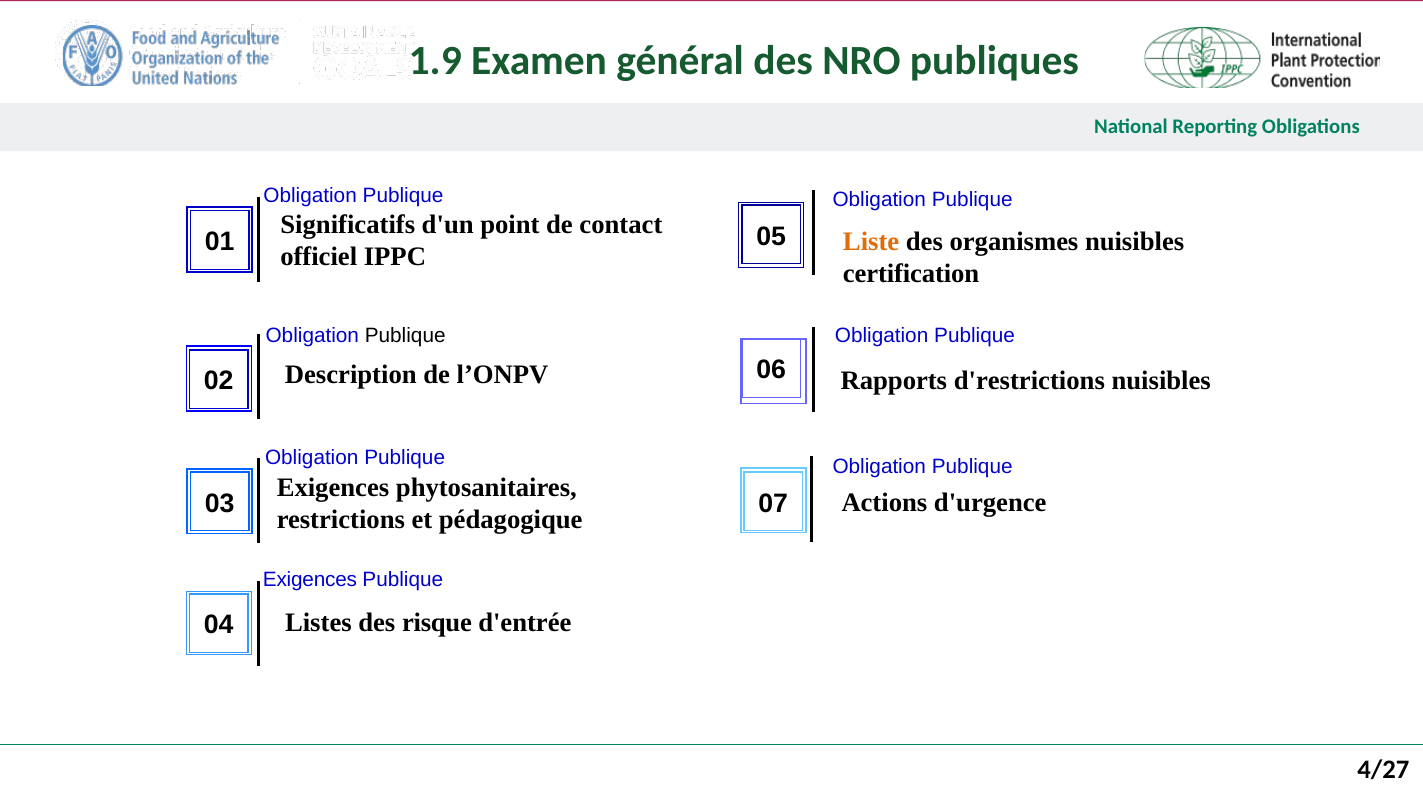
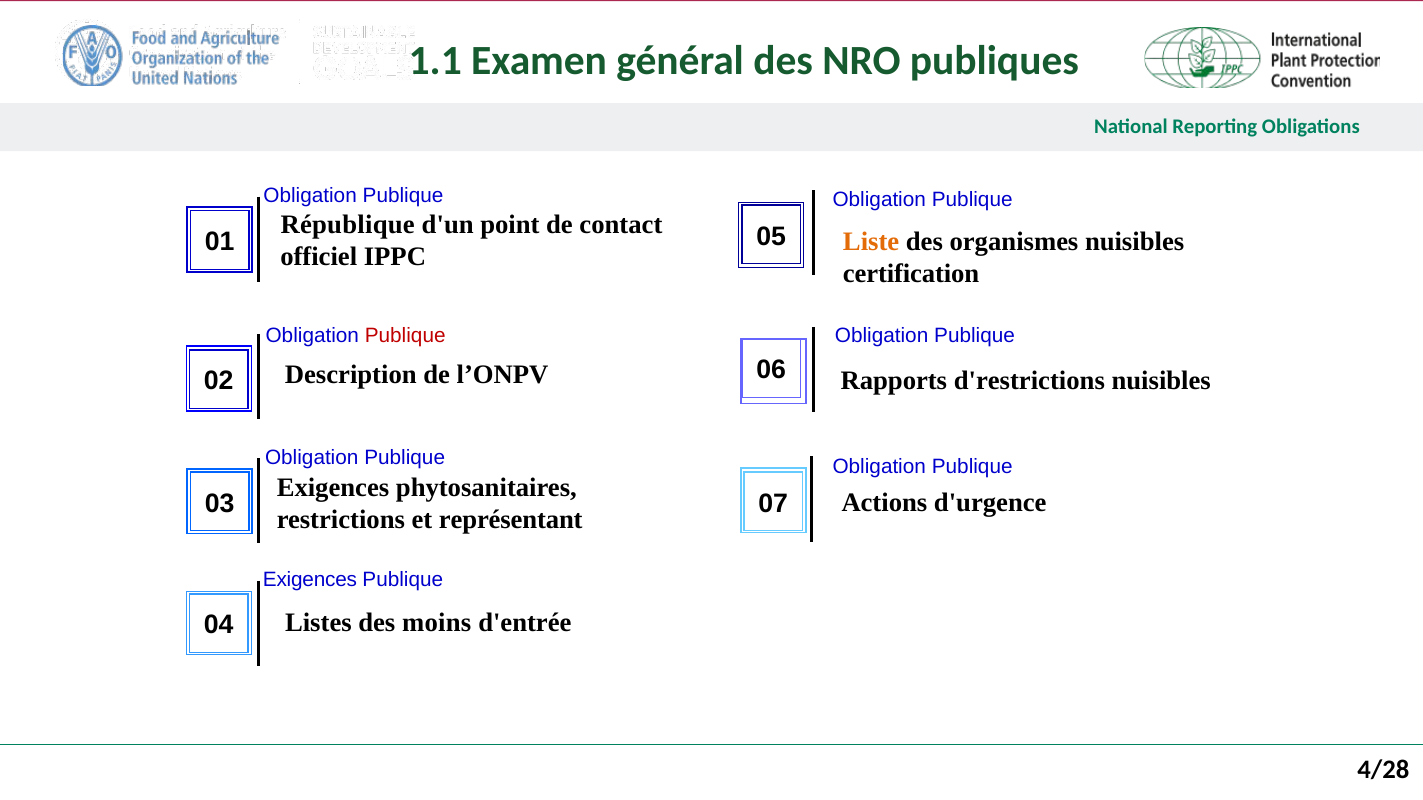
1.9: 1.9 -> 1.1 (435, 61)
Significatifs: Significatifs -> République (348, 225)
Publique colour: black -> red (405, 336)
pédagogique: pédagogique -> représentant (511, 520)
risque: risque -> moins (437, 623)
4/27: 4/27 -> 4/28 (1383, 770)
